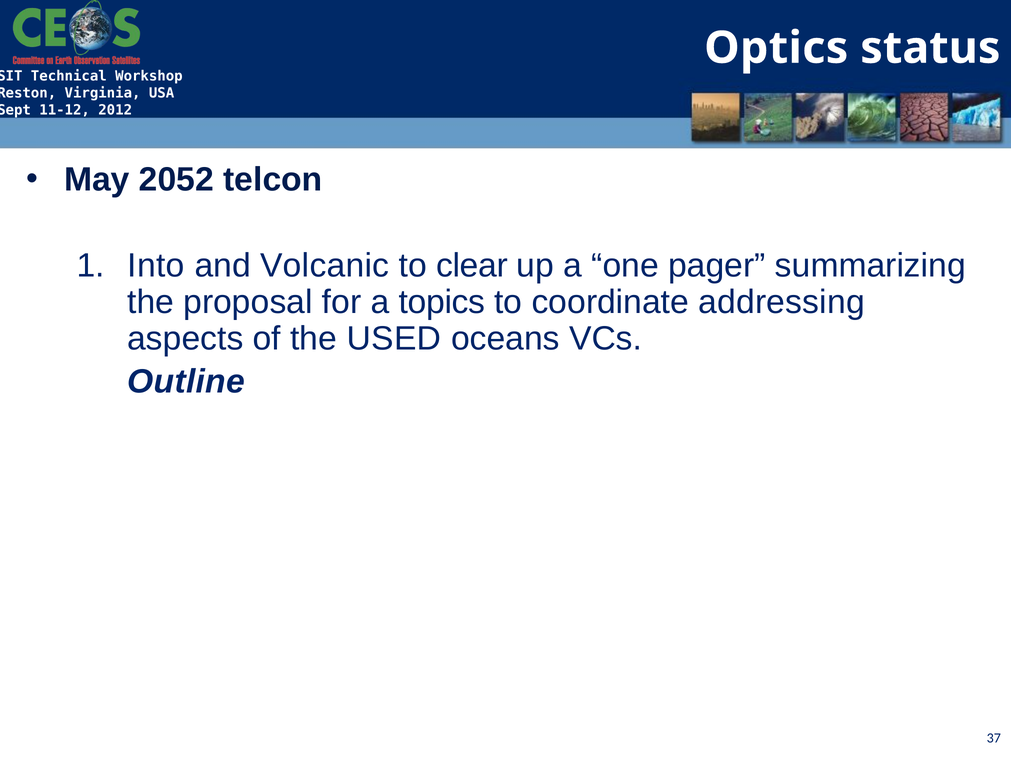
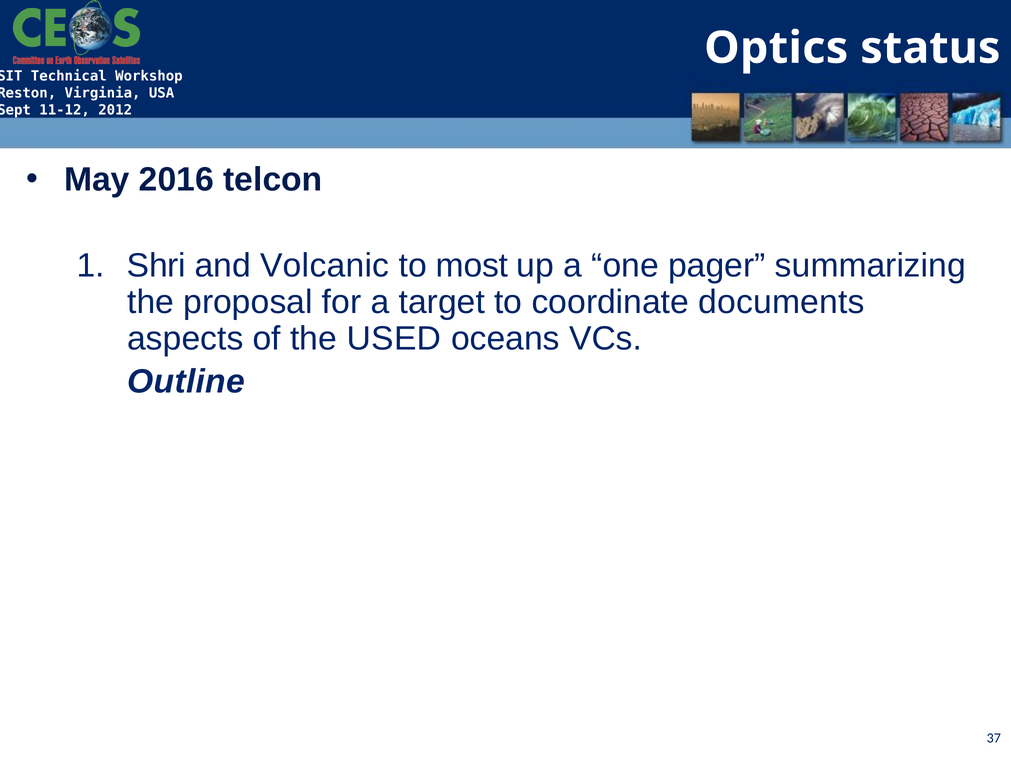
2052: 2052 -> 2016 (176, 180)
Into: Into -> Shri (156, 266)
clear: clear -> most (472, 266)
topics: topics -> target (442, 302)
addressing: addressing -> documents (782, 302)
